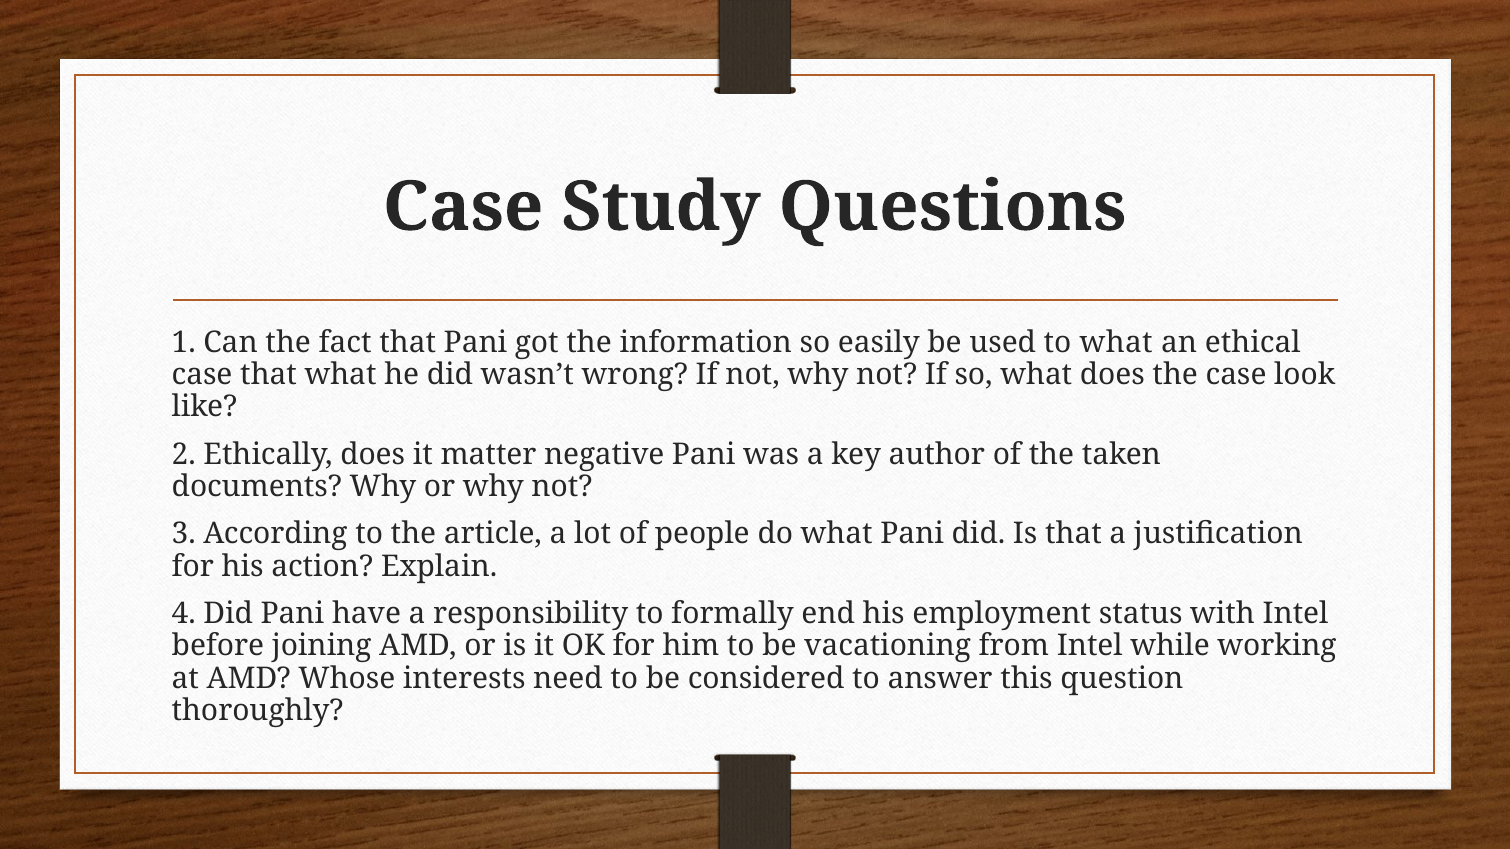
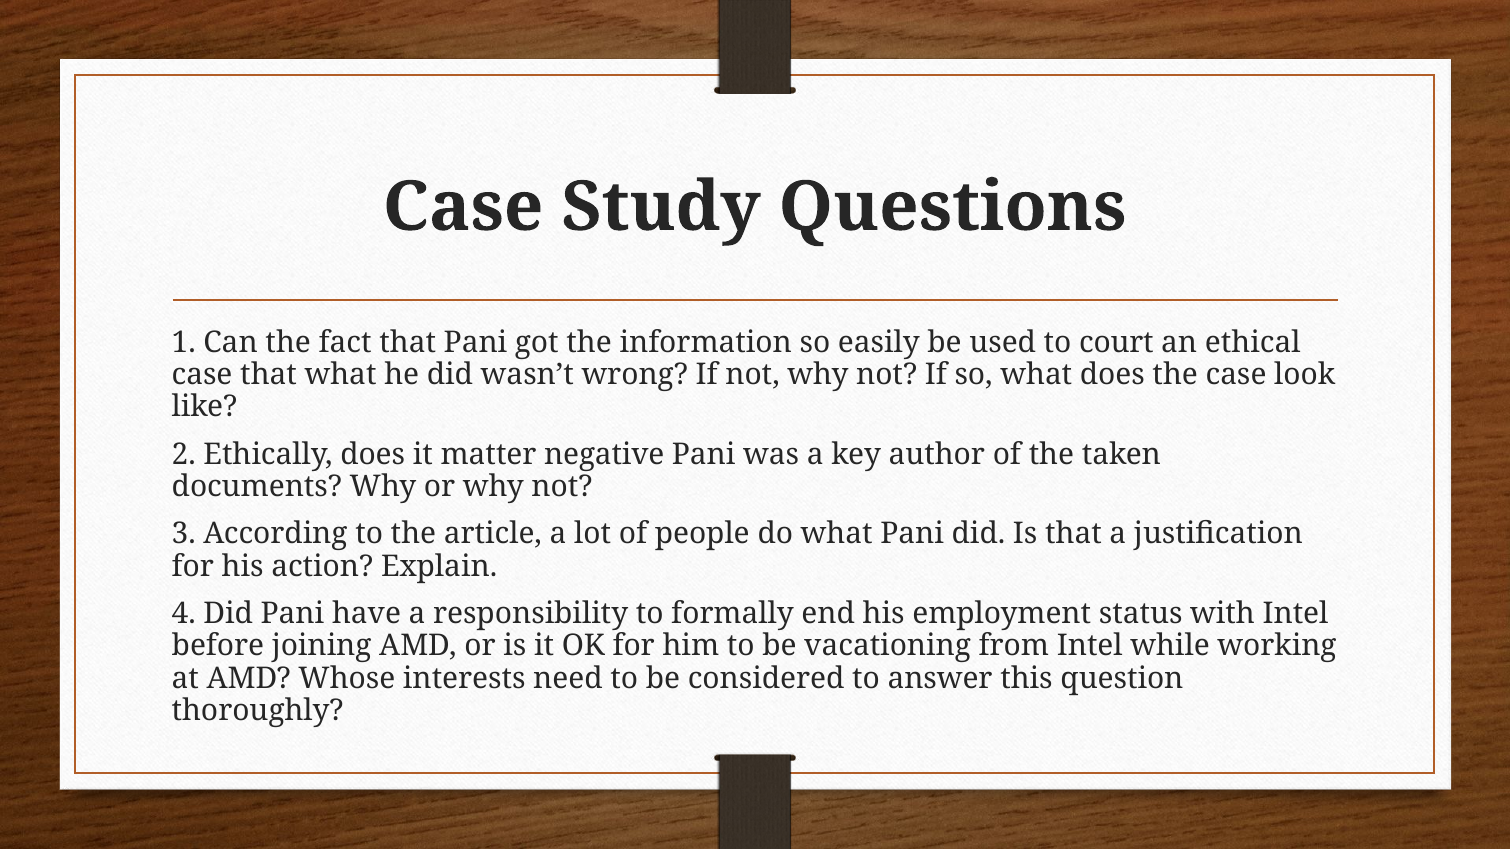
to what: what -> court (1116, 342)
